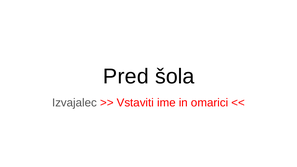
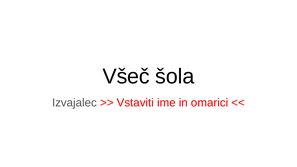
Pred: Pred -> Všeč (126, 77)
